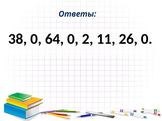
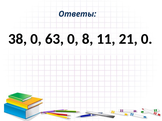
64: 64 -> 63 (54, 39)
2: 2 -> 8 (88, 39)
26: 26 -> 21 (128, 39)
